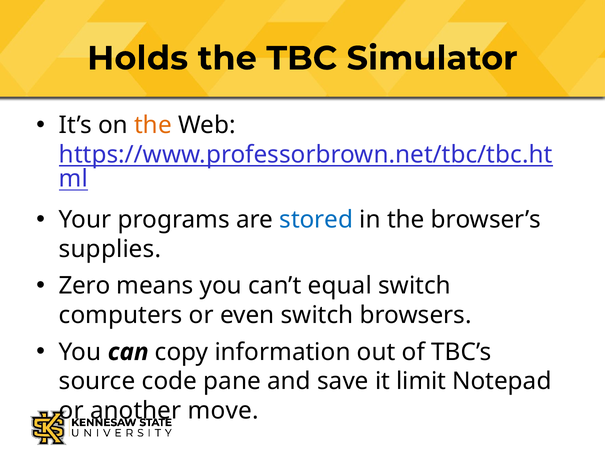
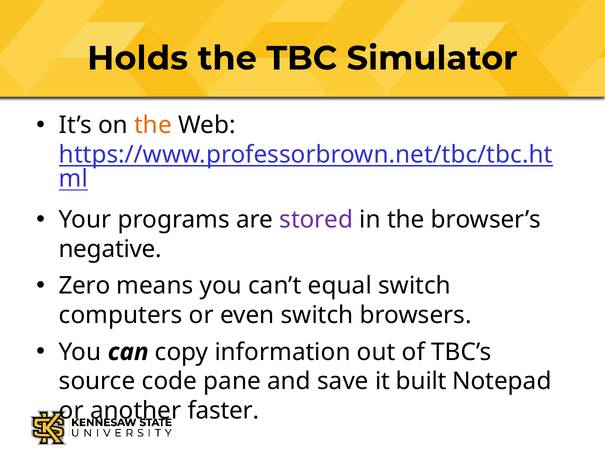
stored colour: blue -> purple (316, 220)
supplies: supplies -> negative (110, 249)
limit: limit -> built (421, 381)
move: move -> faster (223, 410)
